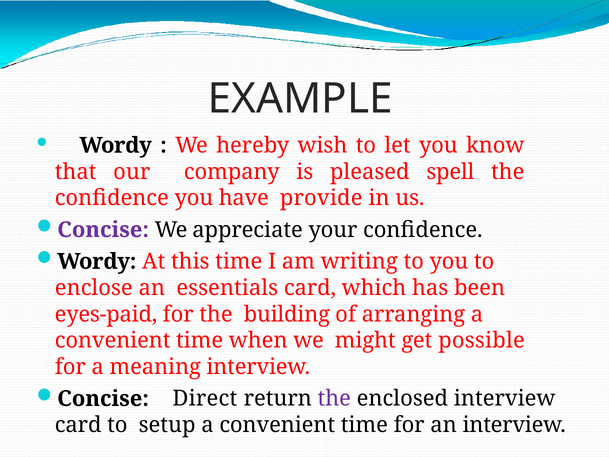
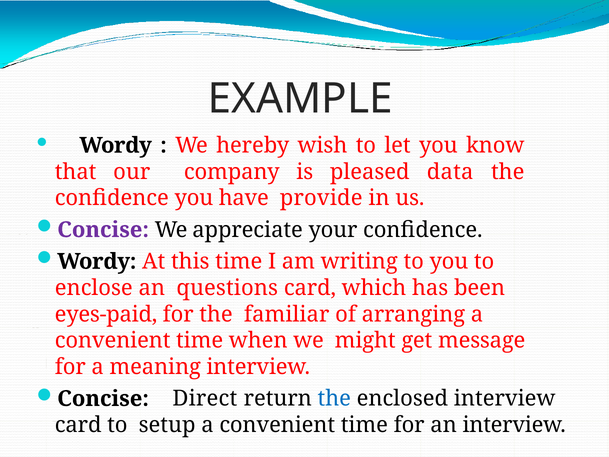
spell: spell -> data (450, 172)
essentials: essentials -> questions (227, 288)
building: building -> familiar (287, 314)
possible: possible -> message (482, 340)
the colour: purple -> blue (334, 398)
